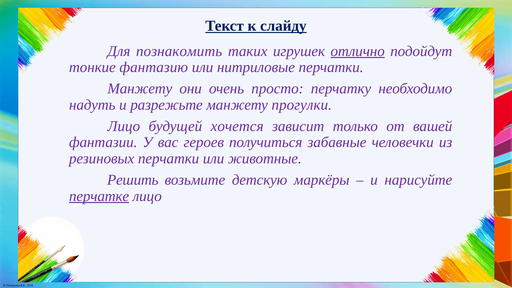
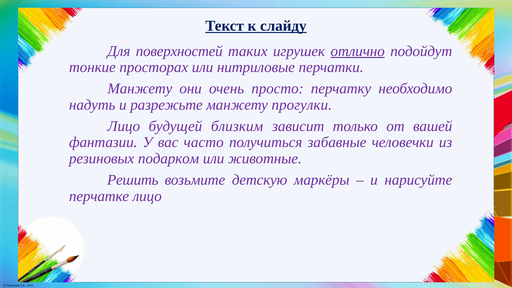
познакомить: познакомить -> поверхностей (179, 51)
фантазию: фантазию -> просторах (154, 67)
хочется: хочется -> близким (237, 126)
героев: героев -> часто (204, 142)
резиновых перчатки: перчатки -> подарком (169, 159)
перчатке underline: present -> none (99, 196)
